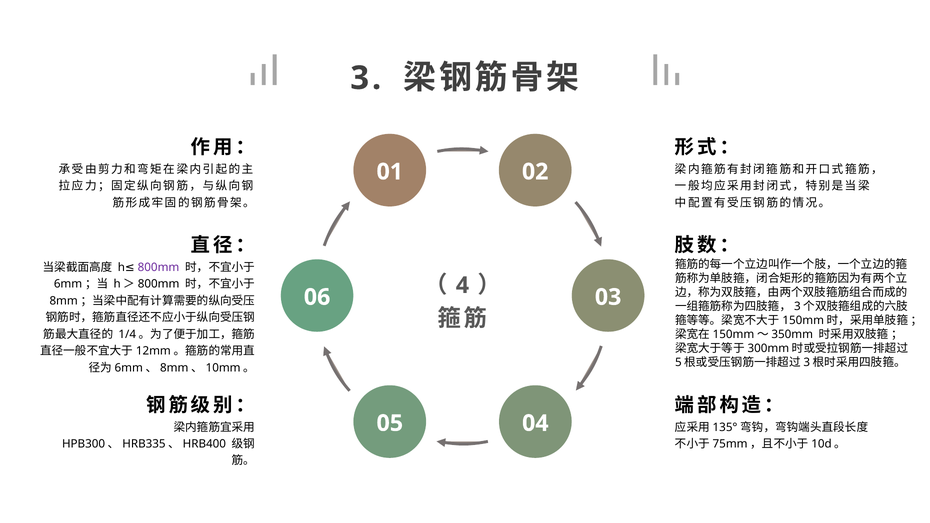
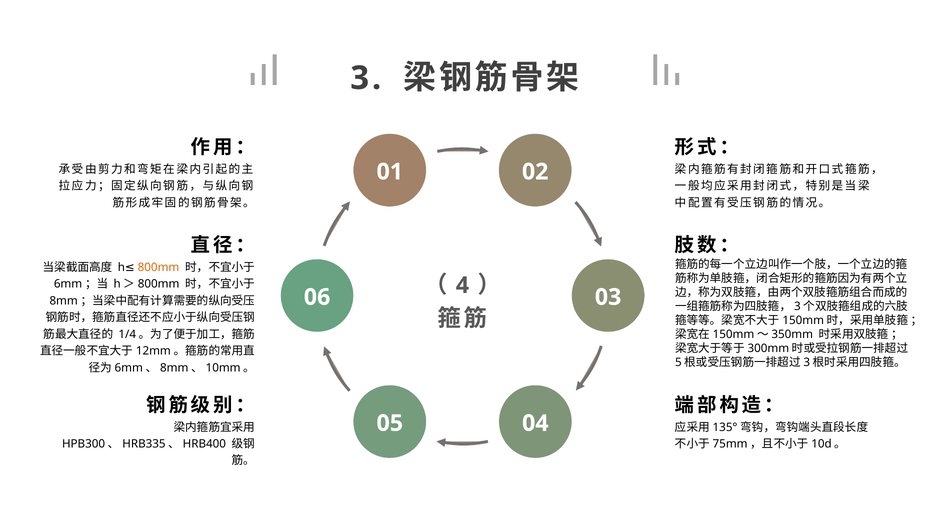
800mm colour: purple -> orange (159, 267)
